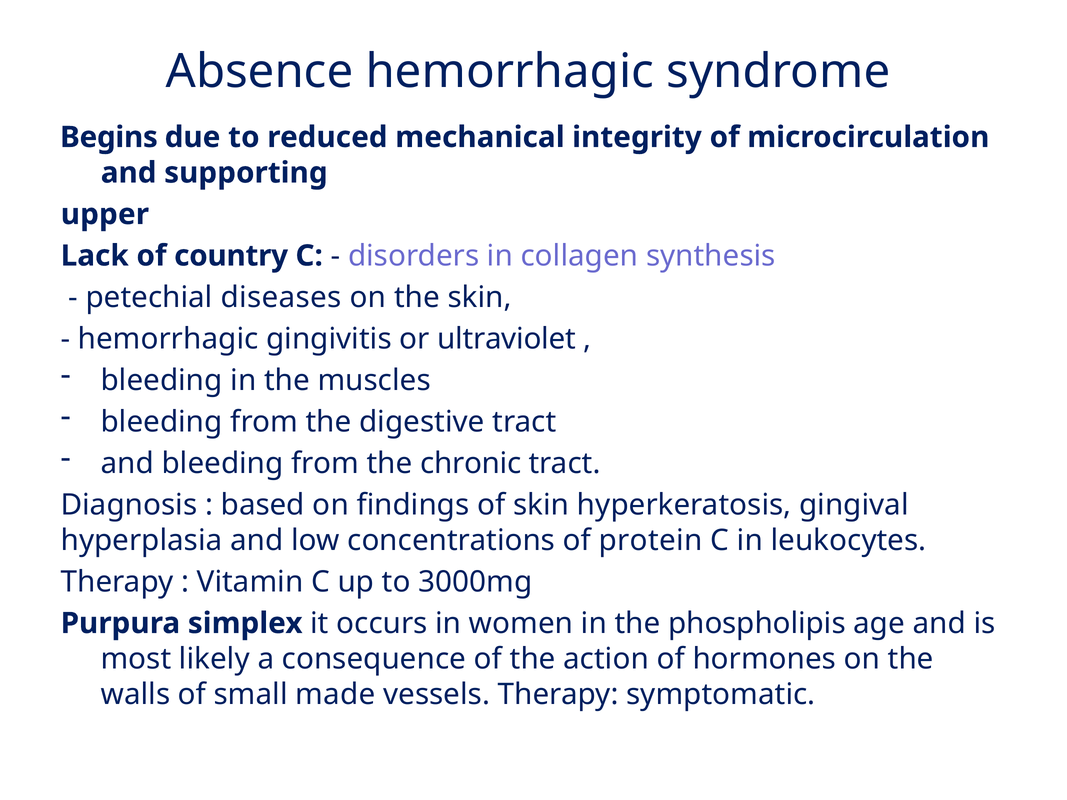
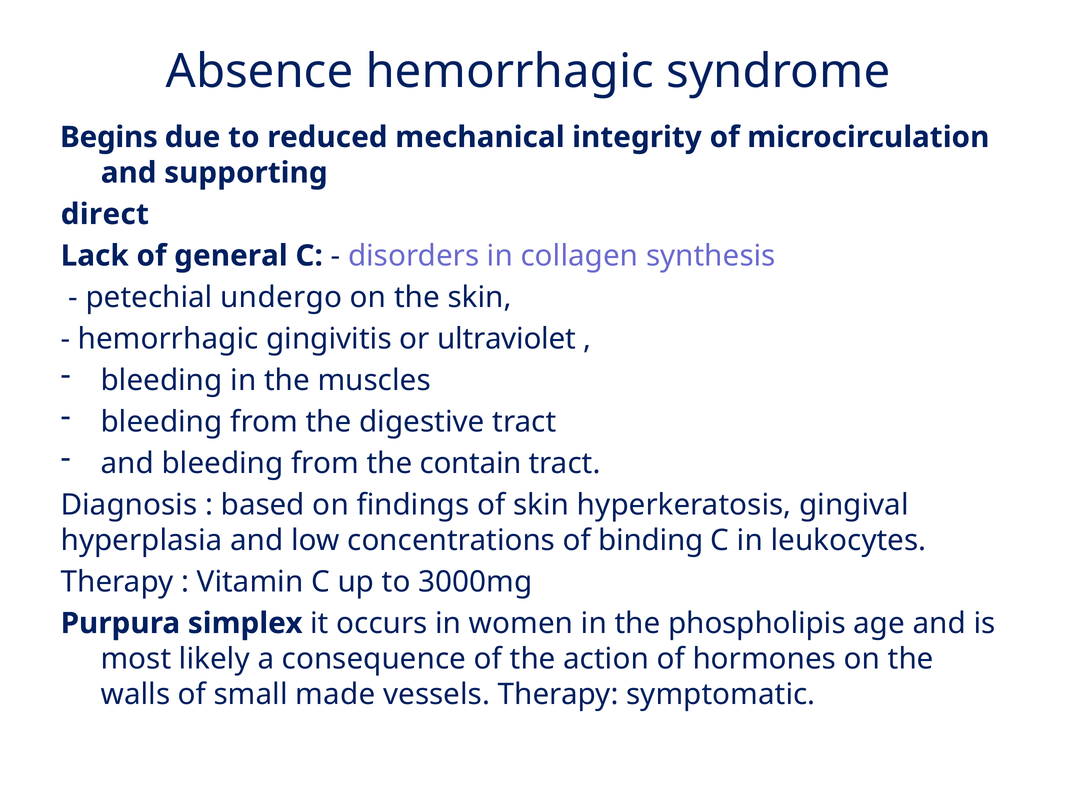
upper: upper -> direct (105, 214)
country: country -> general (231, 256)
diseases: diseases -> undergo (281, 297)
chronic: chronic -> contain (471, 463)
protein: protein -> binding (651, 540)
